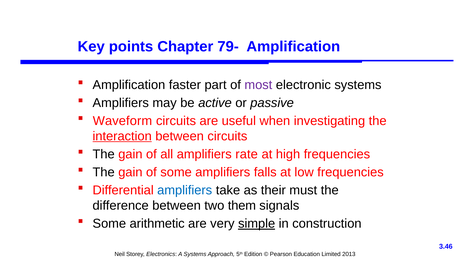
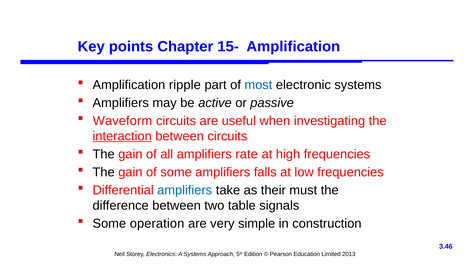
79-: 79- -> 15- (228, 46)
faster: faster -> ripple (185, 85)
most colour: purple -> blue (258, 85)
them: them -> table (242, 205)
arithmetic: arithmetic -> operation (157, 223)
simple underline: present -> none (257, 223)
